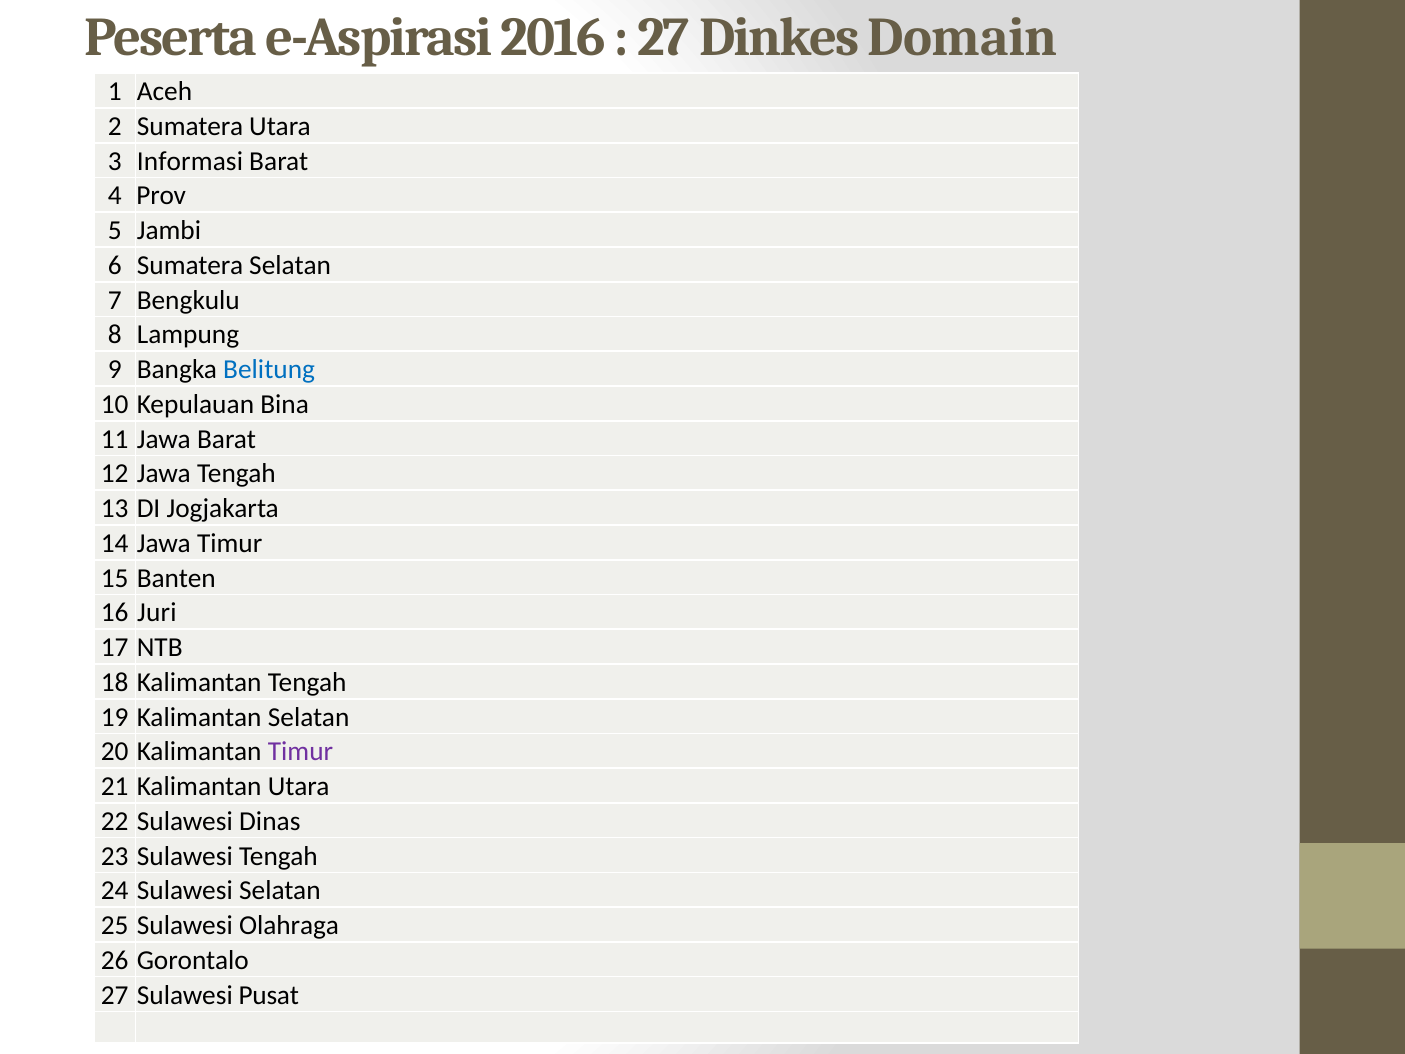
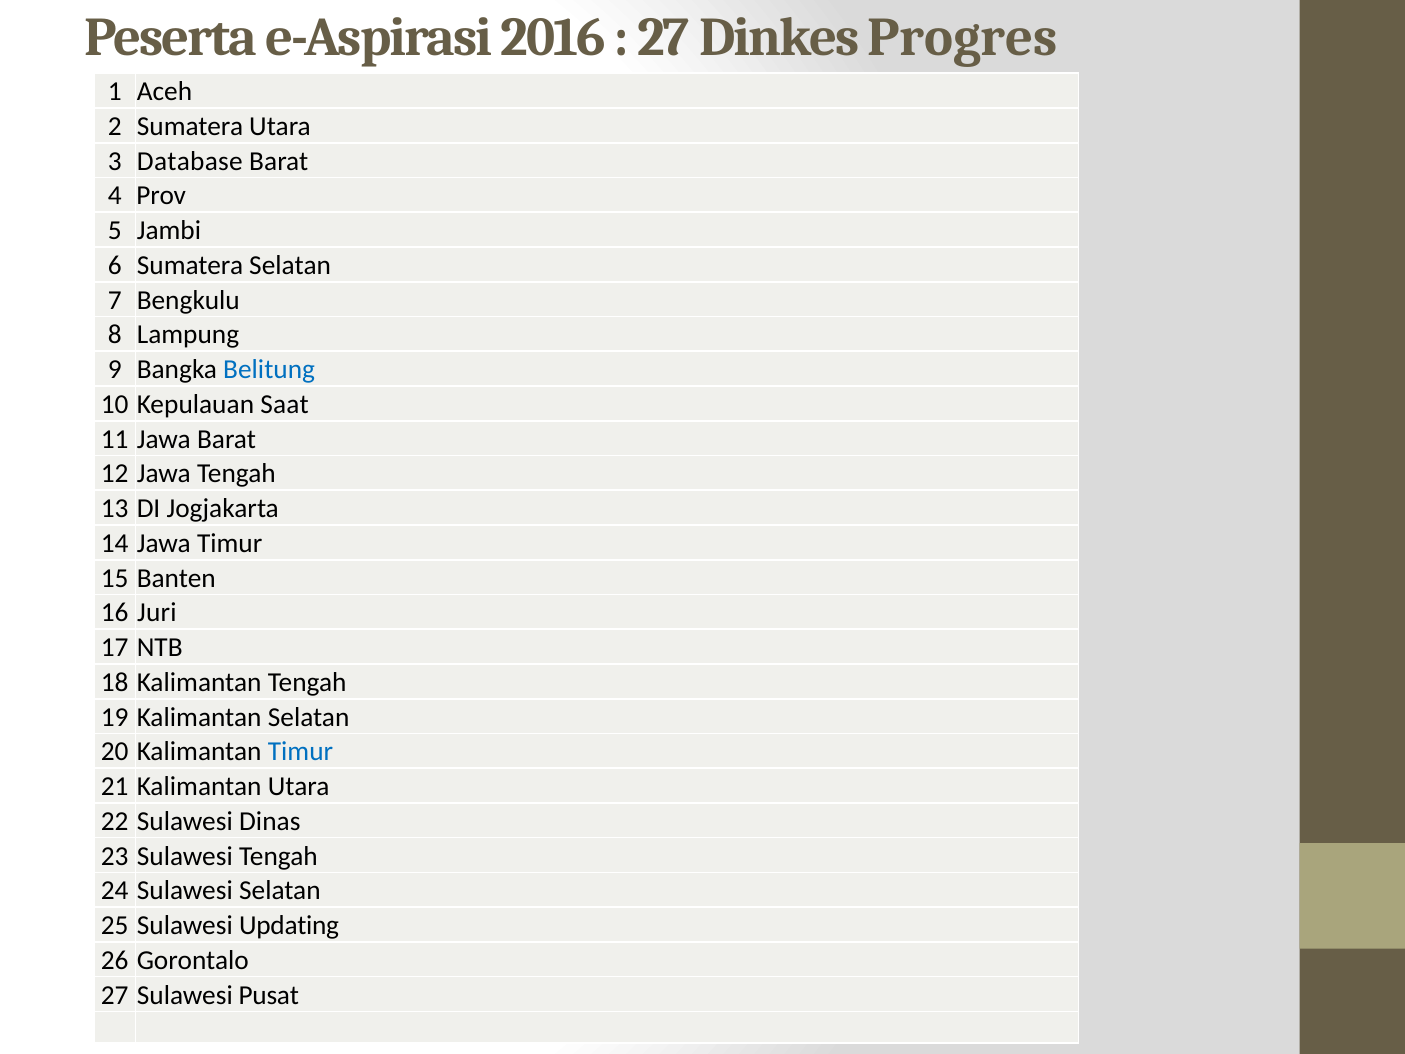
Domain: Domain -> Progres (963, 37)
Informasi: Informasi -> Database (190, 161)
Bina: Bina -> Saat (285, 404)
Timur colour: purple -> blue (301, 752)
Olahraga: Olahraga -> Updating (289, 925)
